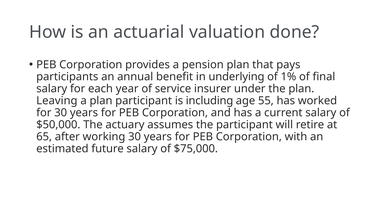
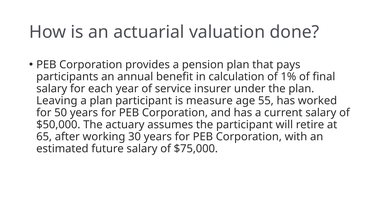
underlying: underlying -> calculation (236, 77)
including: including -> measure (209, 101)
for 30: 30 -> 50 (61, 113)
